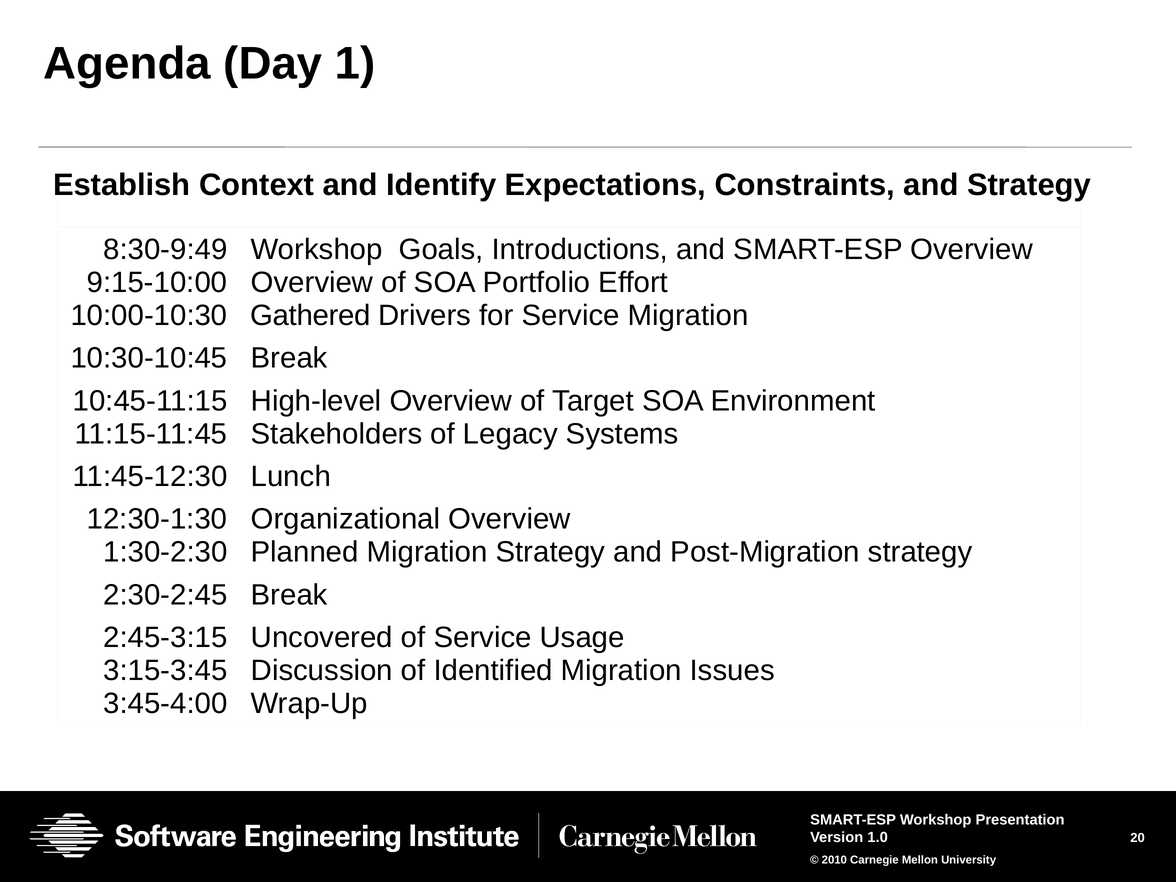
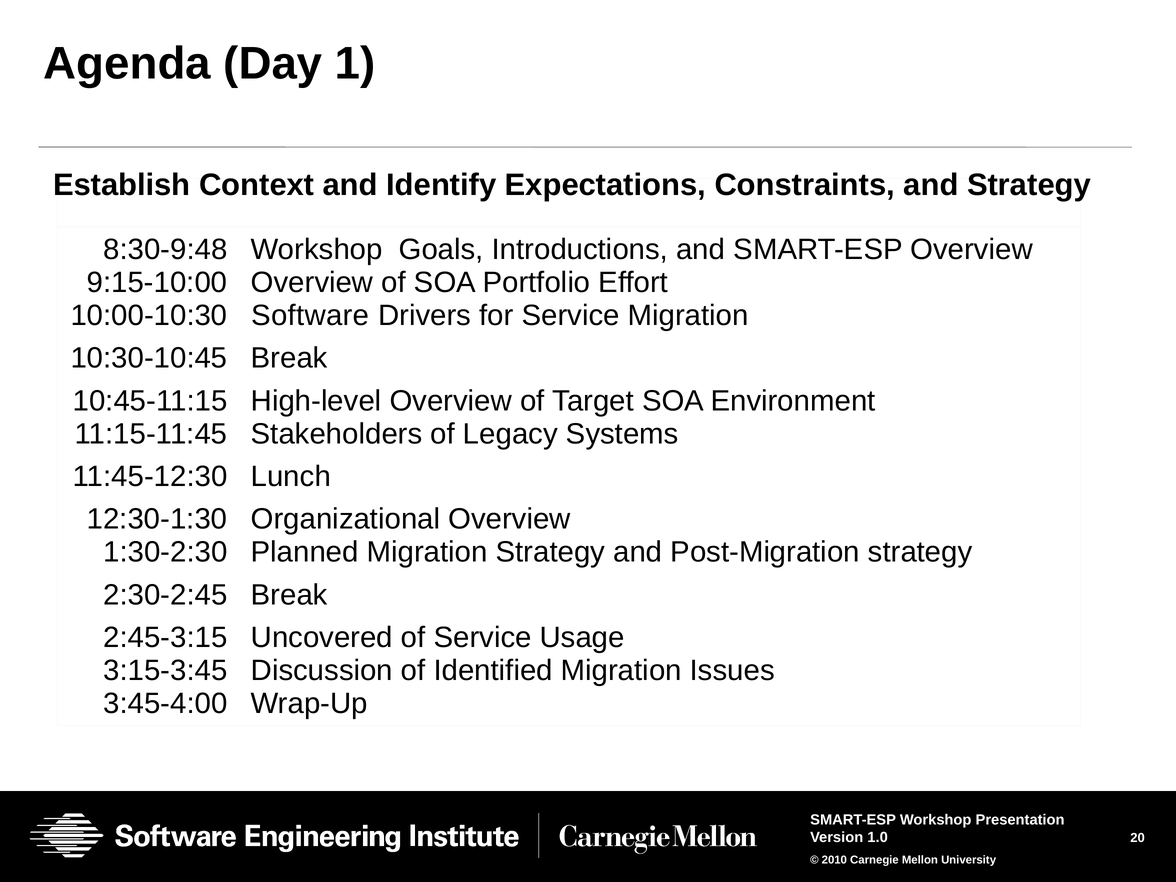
8:30-9:49: 8:30-9:49 -> 8:30-9:48 (165, 250)
Gathered: Gathered -> Software (310, 315)
